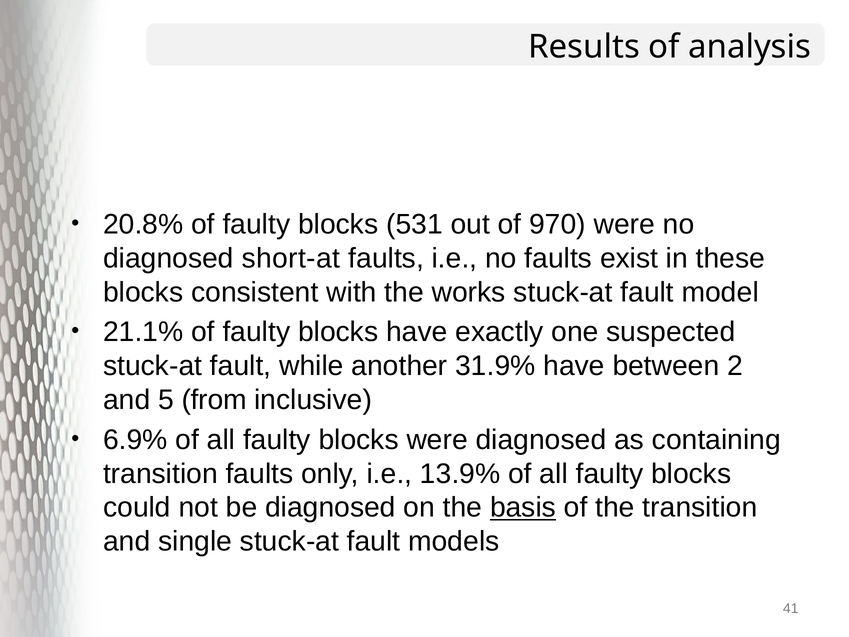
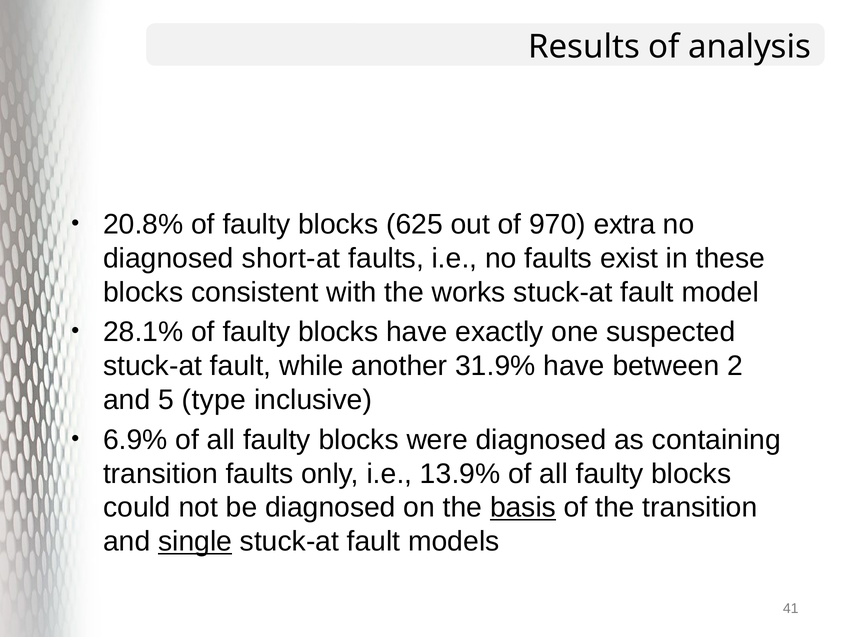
531: 531 -> 625 (414, 224)
970 were: were -> extra (624, 224)
21.1%: 21.1% -> 28.1% (143, 332)
from: from -> type (214, 400)
single underline: none -> present (195, 541)
